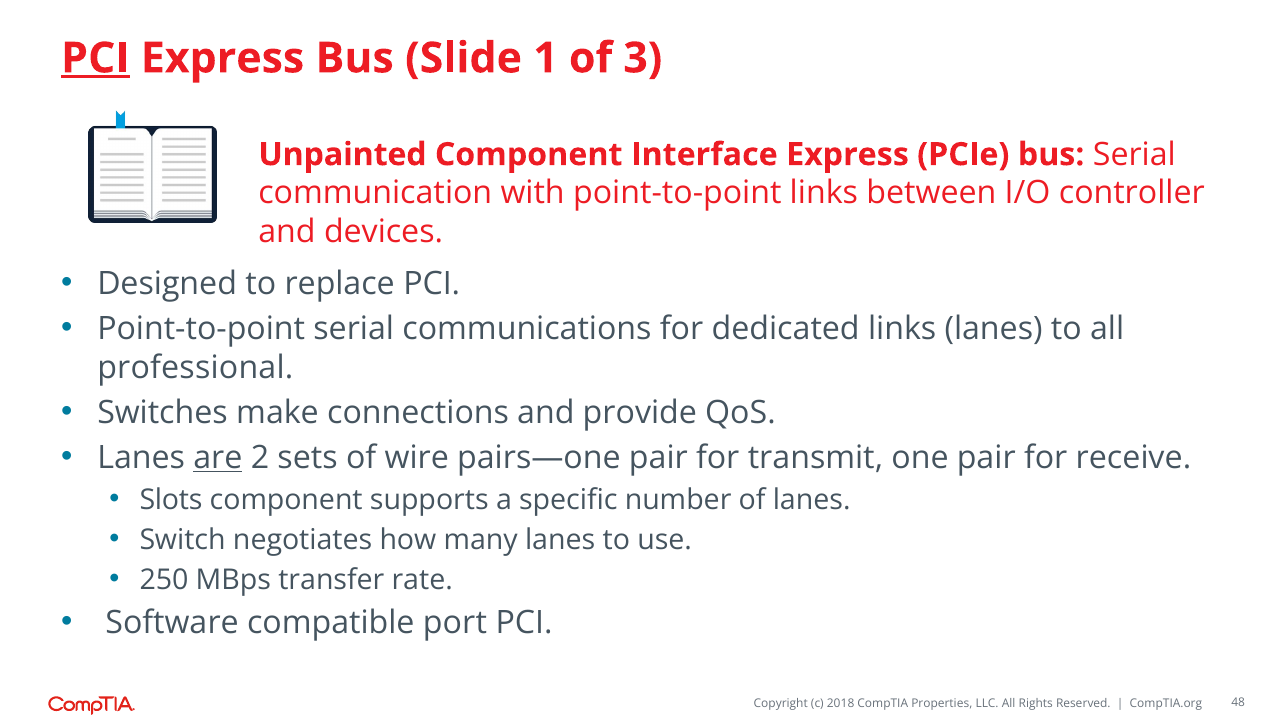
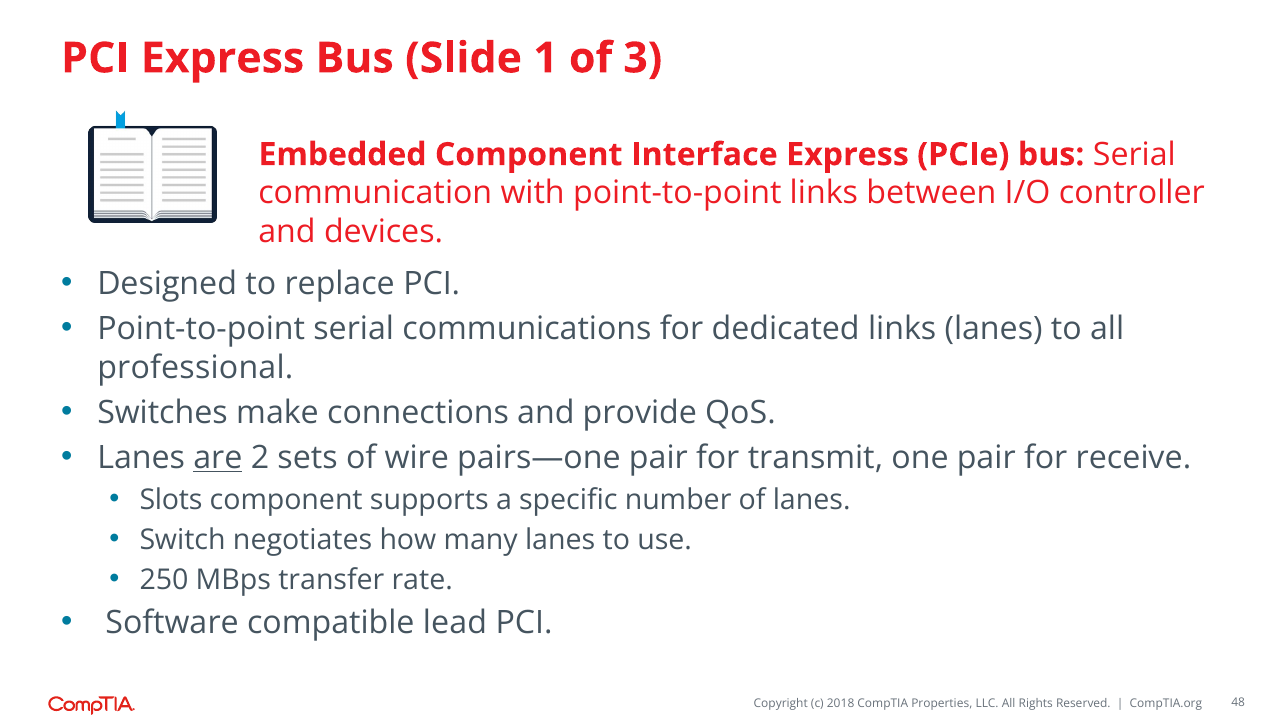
PCI underline: present -> none (95, 58)
Unpainted: Unpainted -> Embedded (343, 154)
port: port -> lead (455, 623)
